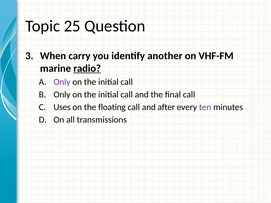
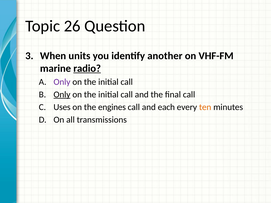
25: 25 -> 26 (72, 26)
carry: carry -> units (79, 56)
Only underline: none -> present (62, 95)
floating: floating -> engines (112, 107)
after: after -> each (166, 107)
ten colour: purple -> orange (205, 107)
